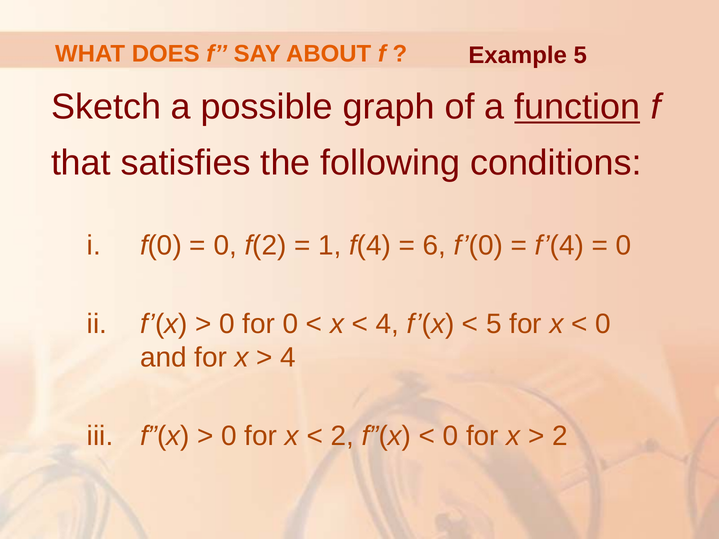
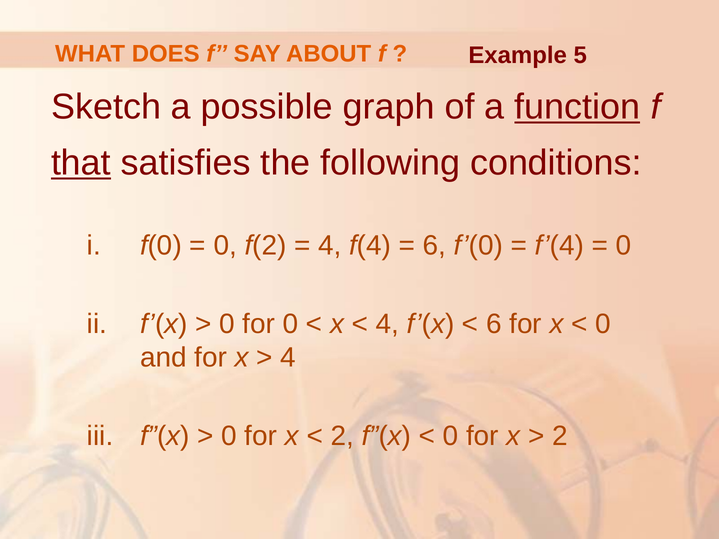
that underline: none -> present (81, 163)
1: 1 -> 4 (330, 246)
5: 5 -> 6 (494, 324)
